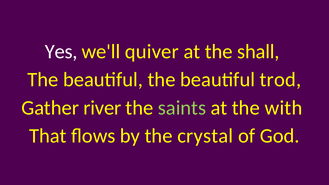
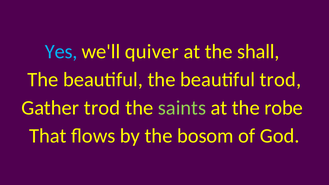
Yes colour: white -> light blue (61, 52)
Gather river: river -> trod (102, 108)
with: with -> robe (284, 108)
crystal: crystal -> bosom (205, 136)
